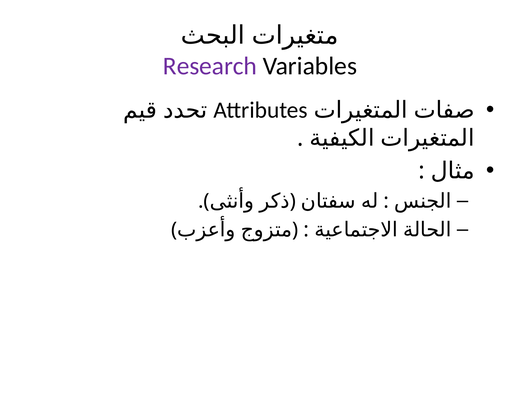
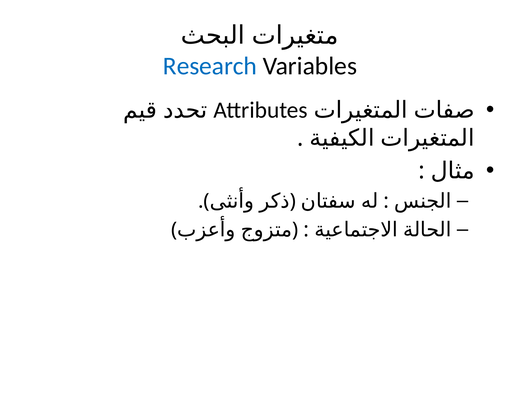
Research colour: purple -> blue (210, 66)
